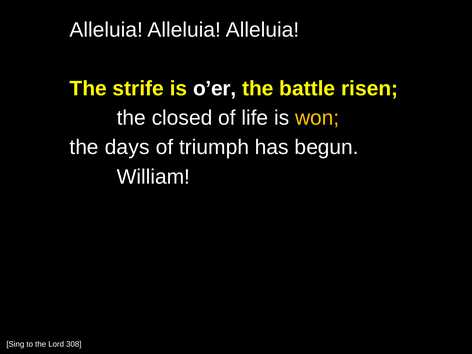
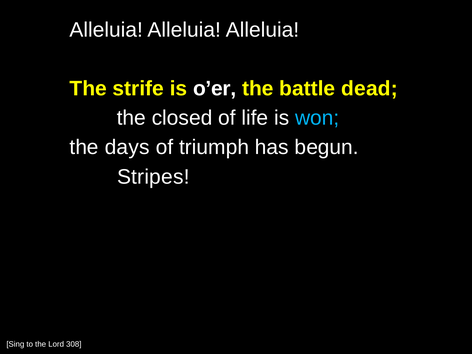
risen: risen -> dead (370, 89)
won colour: yellow -> light blue (317, 118)
William: William -> Stripes (153, 177)
